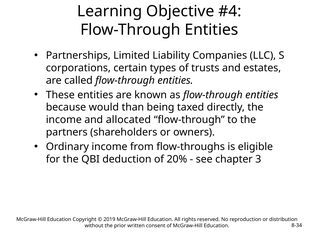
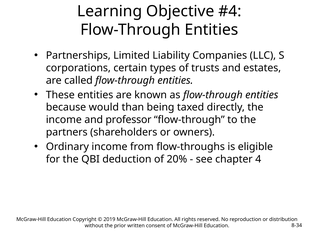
allocated: allocated -> professor (129, 120)
3: 3 -> 4 (258, 159)
